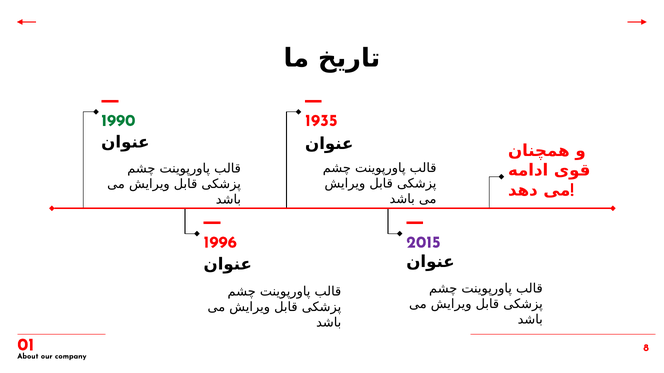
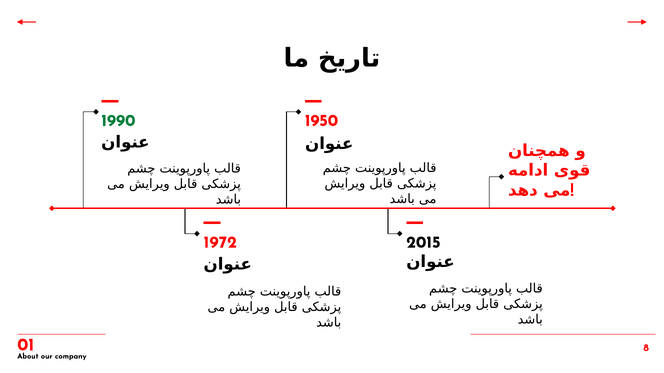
1935: 1935 -> 1950 (321, 121)
1996: 1996 -> 1972 (220, 243)
2015 colour: purple -> black (423, 243)
